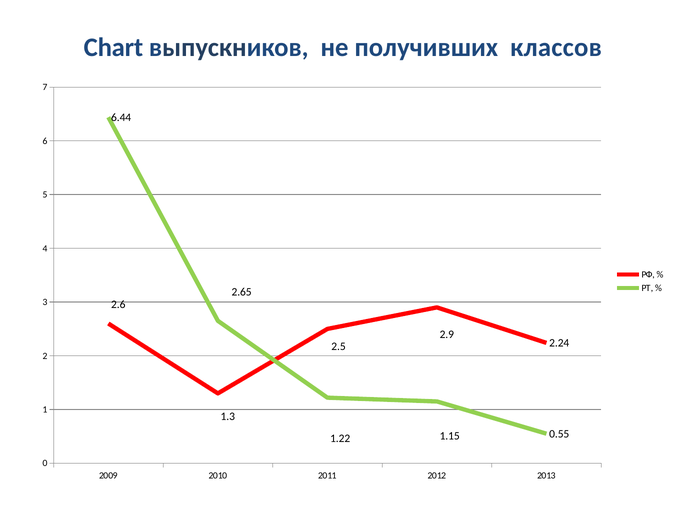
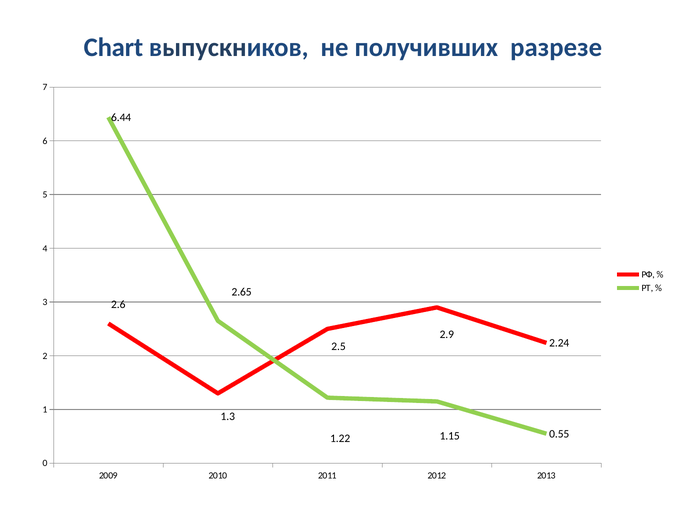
классов: классов -> разрезе (556, 47)
